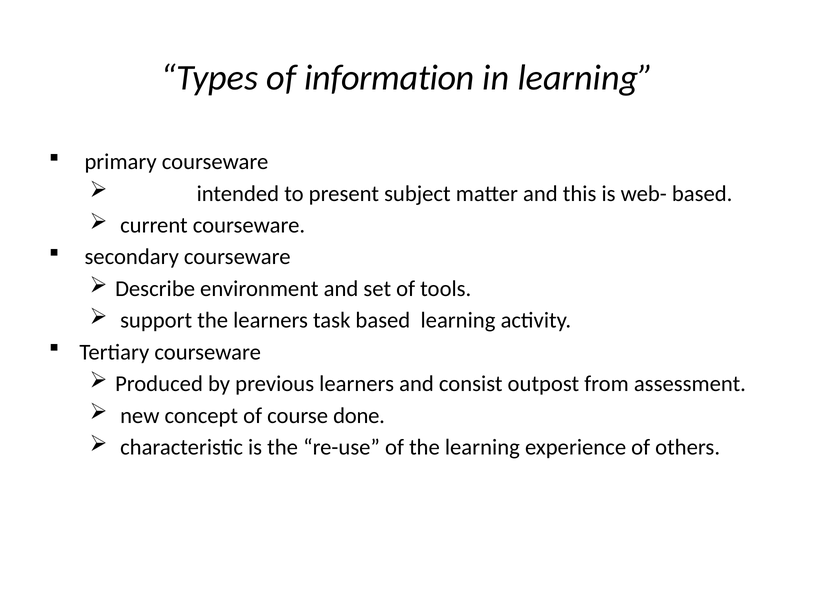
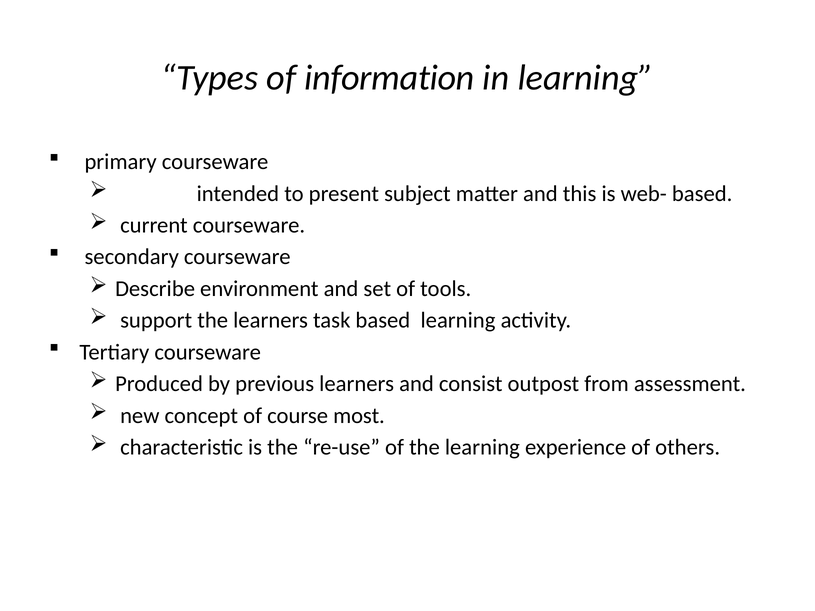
done: done -> most (359, 416)
